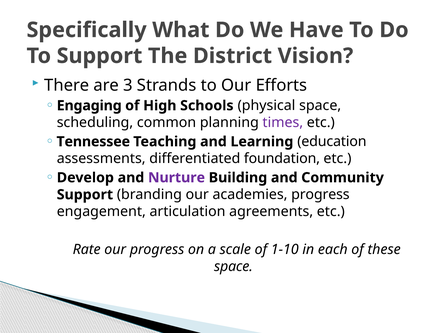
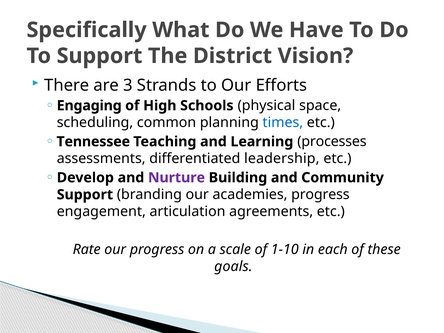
times colour: purple -> blue (283, 123)
education: education -> processes (332, 142)
foundation: foundation -> leadership (282, 159)
space: space -> goals (233, 267)
